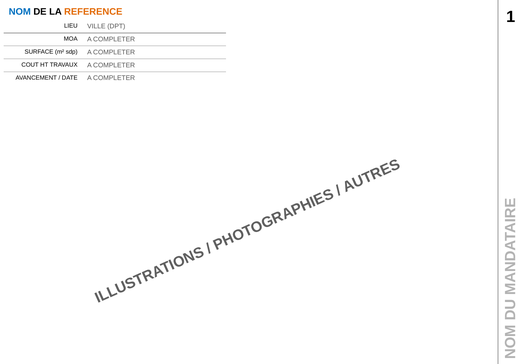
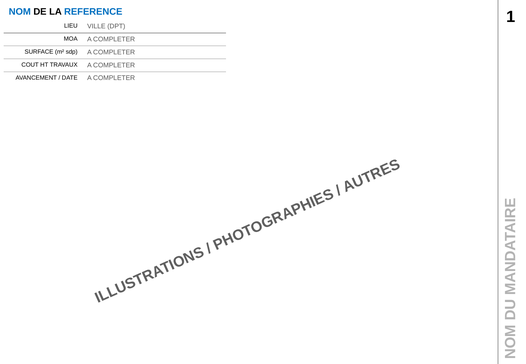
REFERENCE colour: orange -> blue (93, 12)
